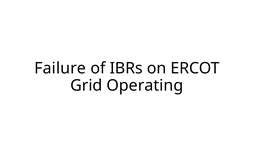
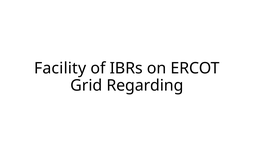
Failure: Failure -> Facility (60, 68)
Operating: Operating -> Regarding (145, 85)
